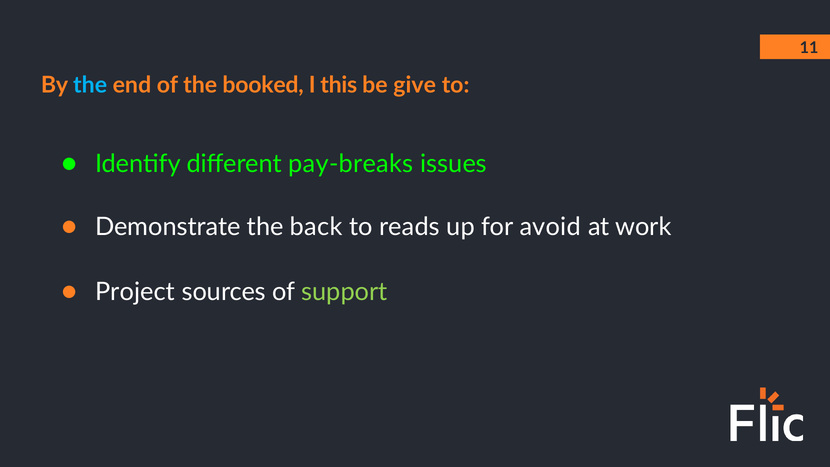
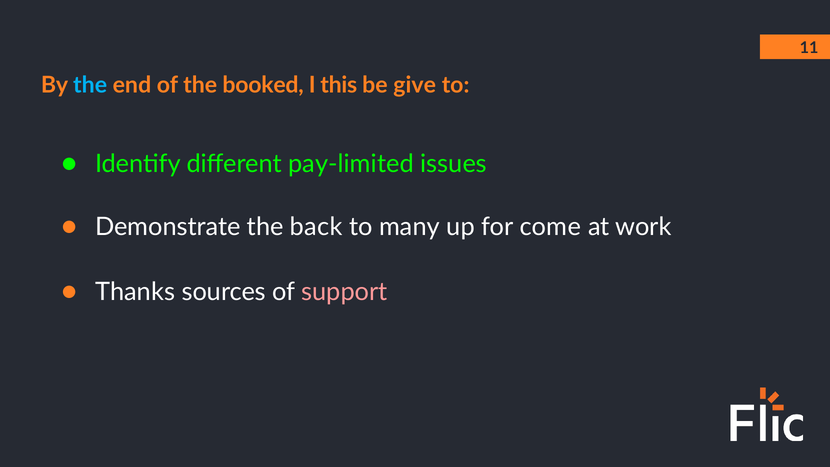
pay-breaks: pay-breaks -> pay-limited (351, 164)
reads: reads -> many (409, 227)
avoid: avoid -> come (550, 227)
Project: Project -> Thanks (135, 292)
support colour: light green -> pink (344, 292)
